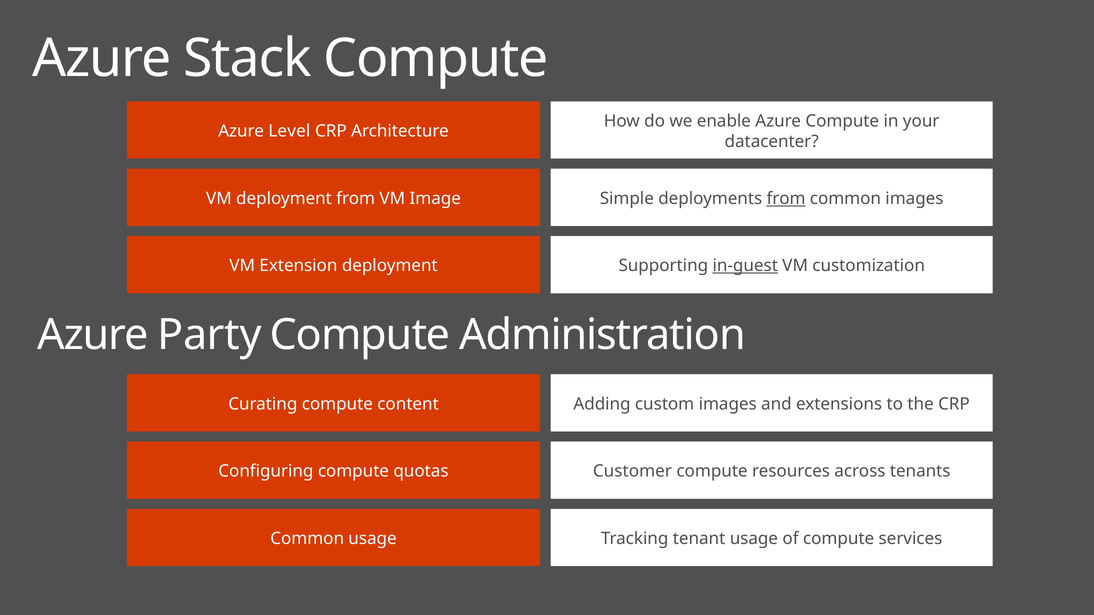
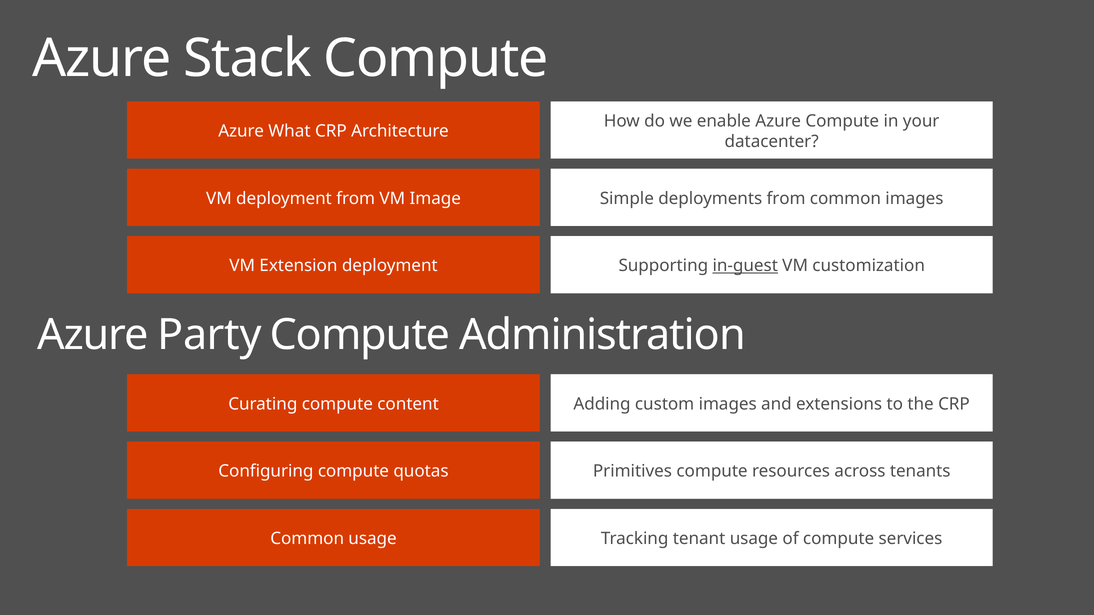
Level: Level -> What (289, 131)
from underline: present -> none (786, 199)
Customer: Customer -> Primitives (632, 472)
